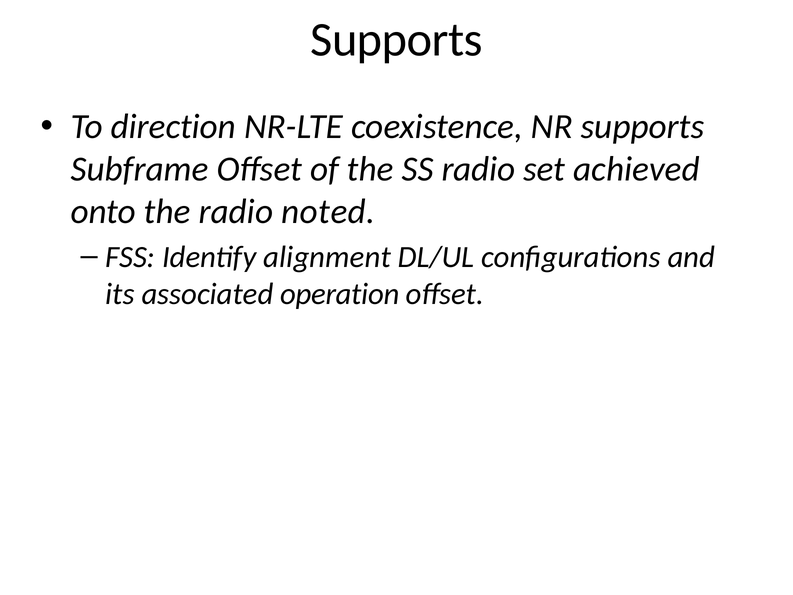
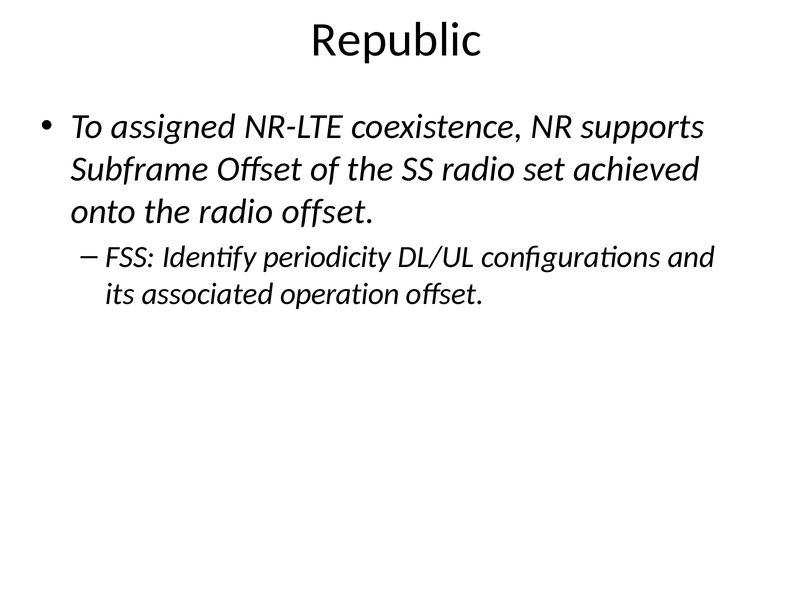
Supports: Supports -> Republic (396, 40)
direction: direction -> assigned (173, 127)
radio noted: noted -> offset (328, 211)
alignment: alignment -> periodicity (327, 257)
